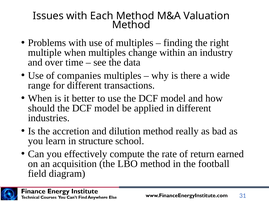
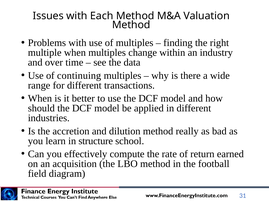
companies: companies -> continuing (79, 76)
